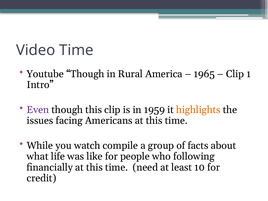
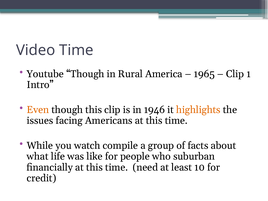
Even colour: purple -> orange (38, 110)
1959: 1959 -> 1946 (154, 110)
following: following -> suburban (194, 156)
